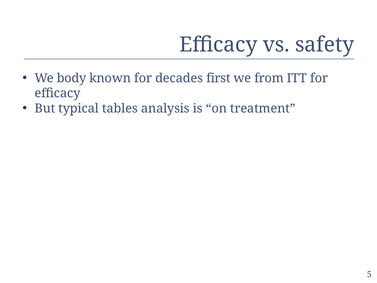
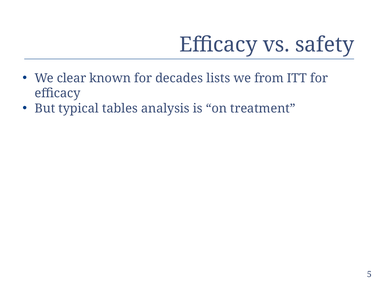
body: body -> clear (72, 78)
first: first -> lists (218, 78)
